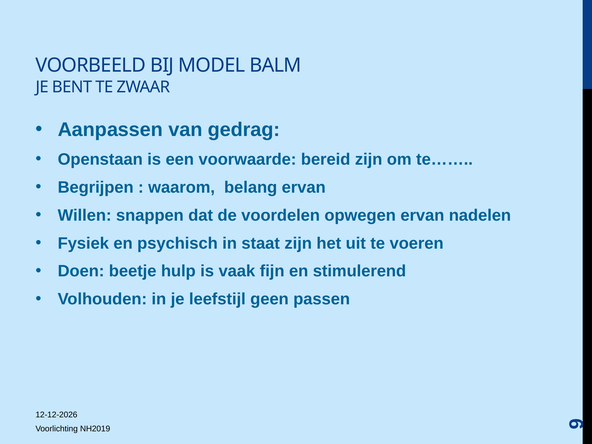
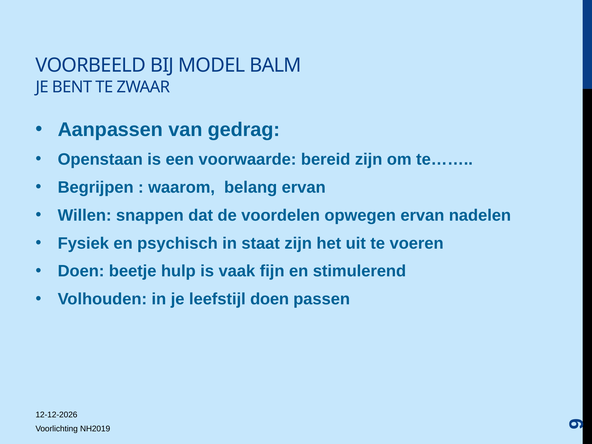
leefstijl geen: geen -> doen (270, 299)
